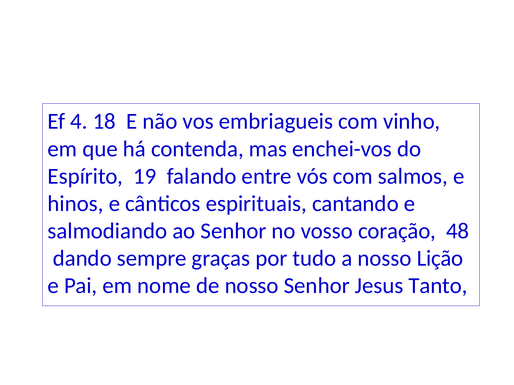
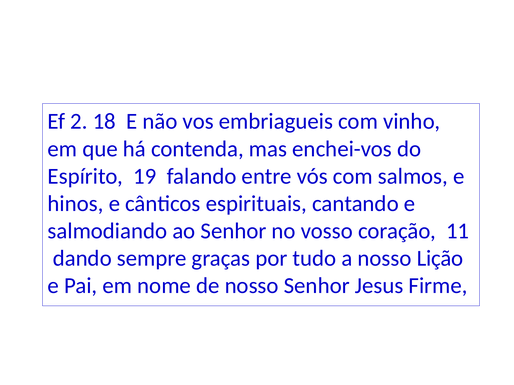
4: 4 -> 2 (79, 122)
48: 48 -> 11 (458, 231)
Tanto: Tanto -> Firme (438, 286)
